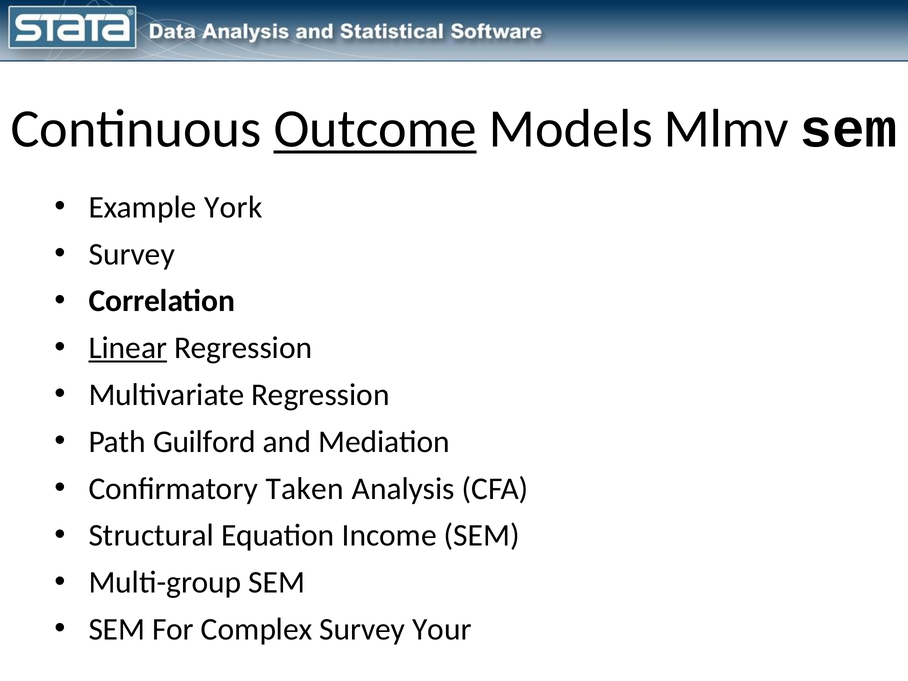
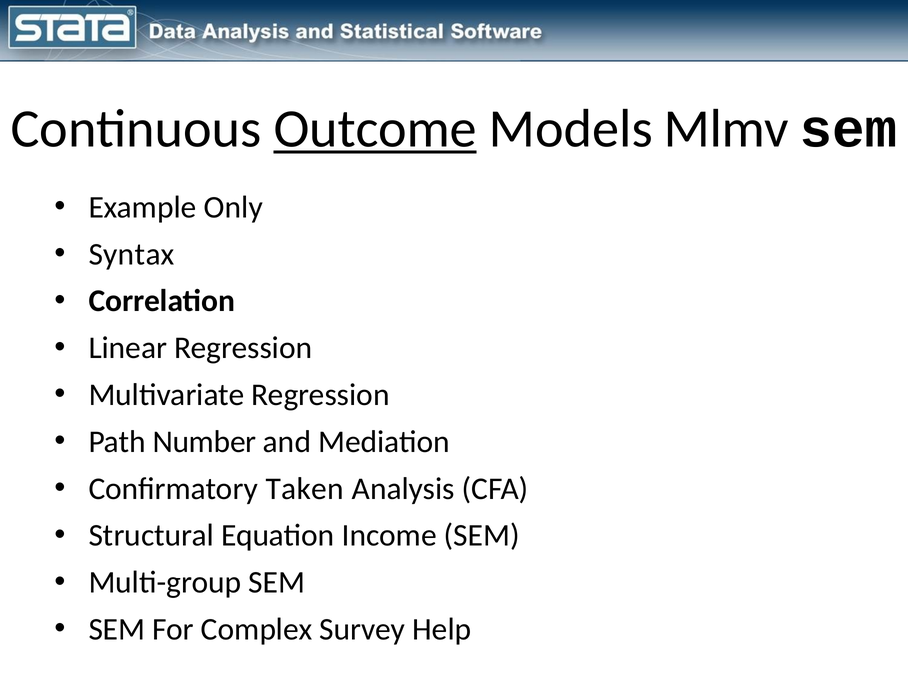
York: York -> Only (233, 207)
Survey: Survey -> Syntax (132, 254)
Linear underline: present -> none (128, 348)
Guilford: Guilford -> Number (205, 442)
Your: Your -> Help (442, 629)
